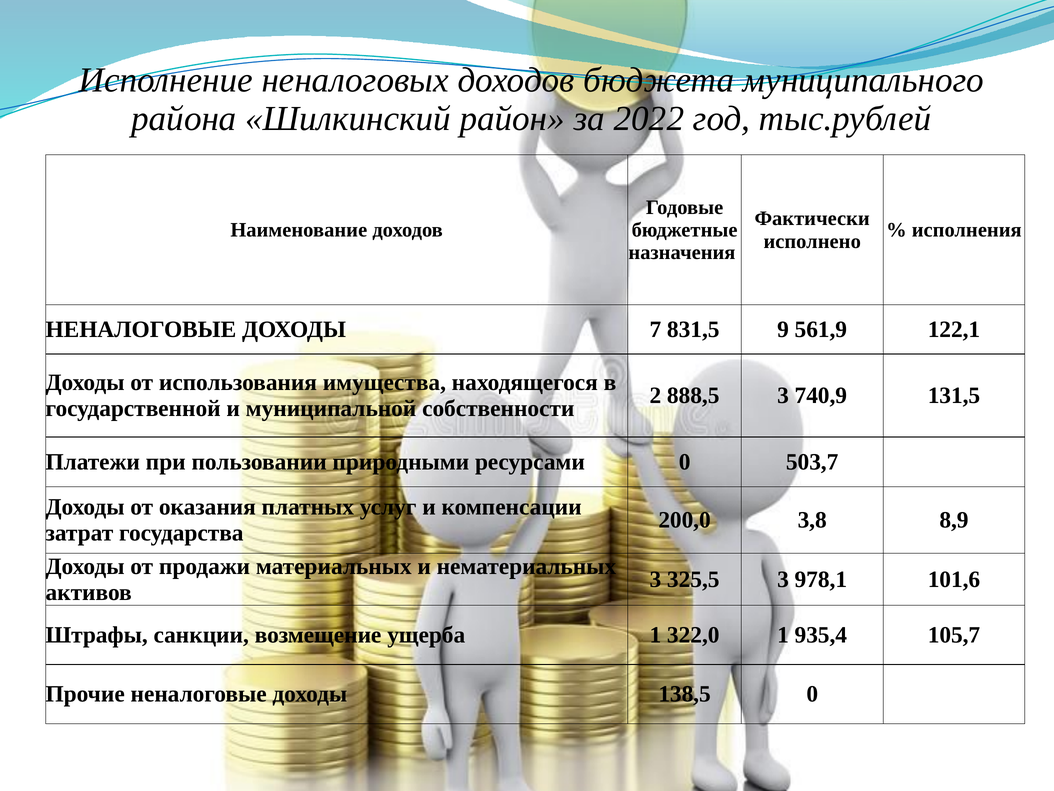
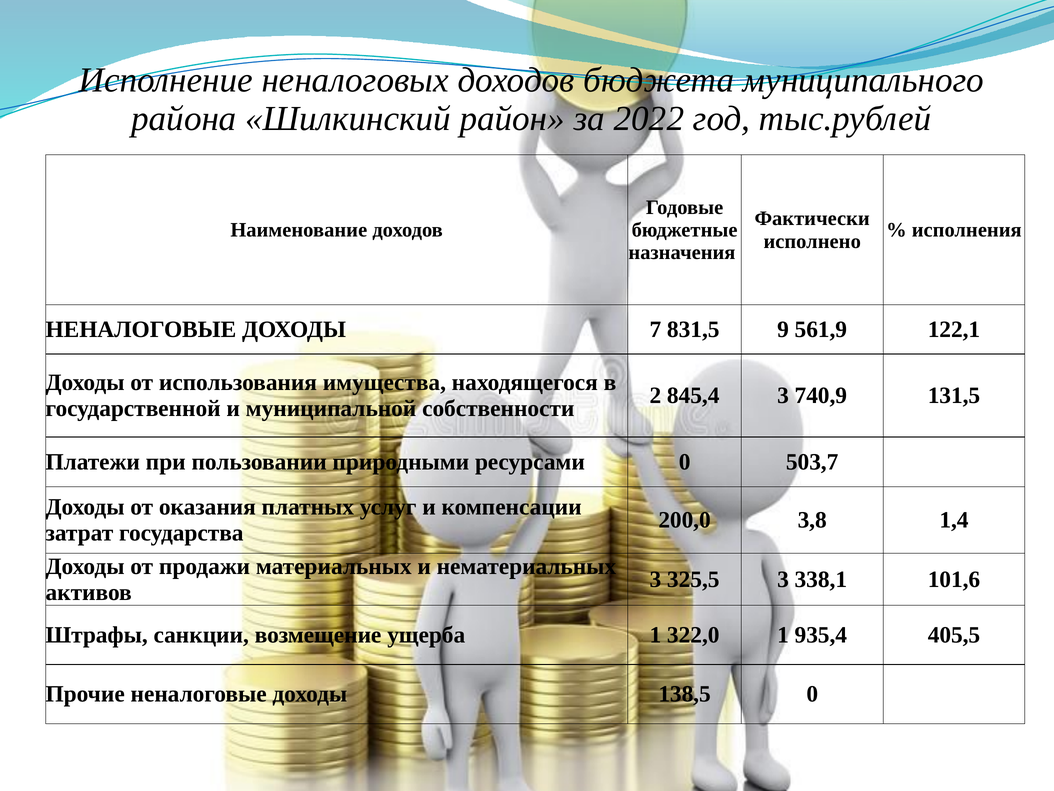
888,5: 888,5 -> 845,4 (693, 395)
8,9: 8,9 -> 1,4 (954, 520)
978,1: 978,1 -> 338,1 (821, 579)
105,7: 105,7 -> 405,5 (954, 635)
